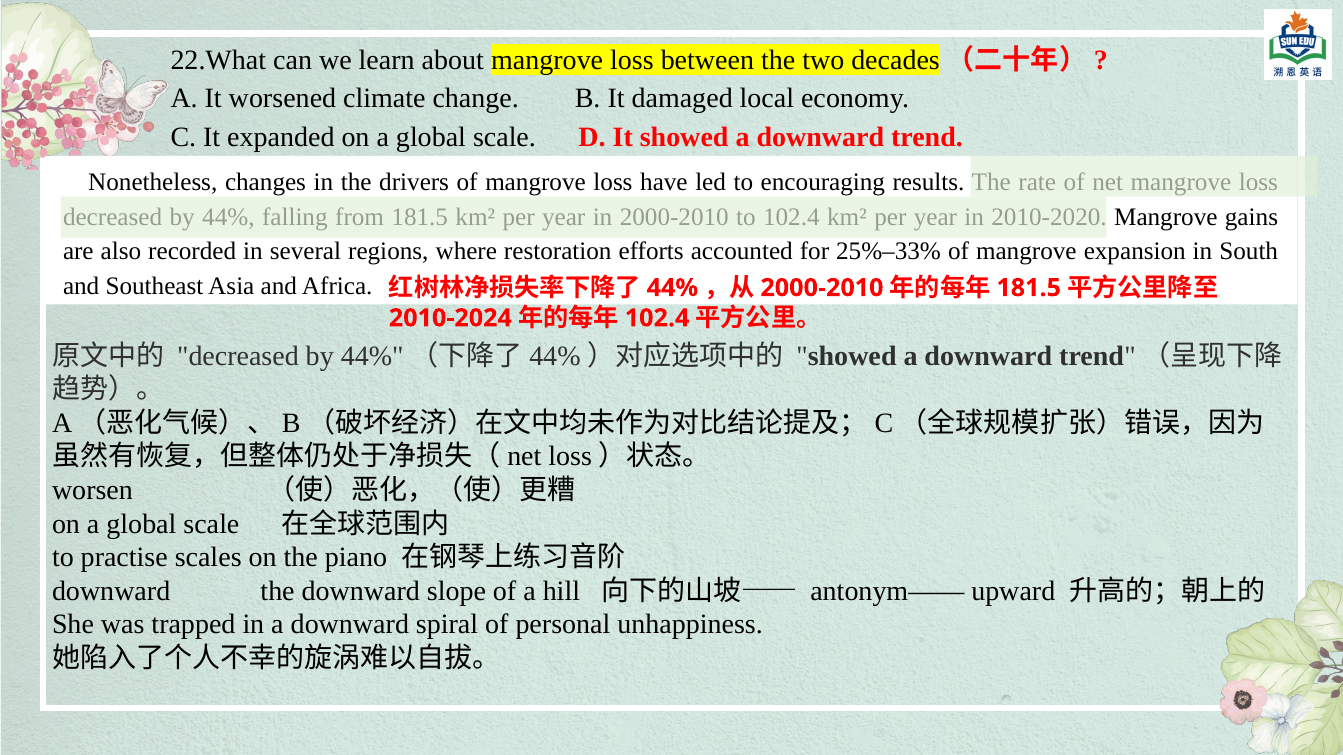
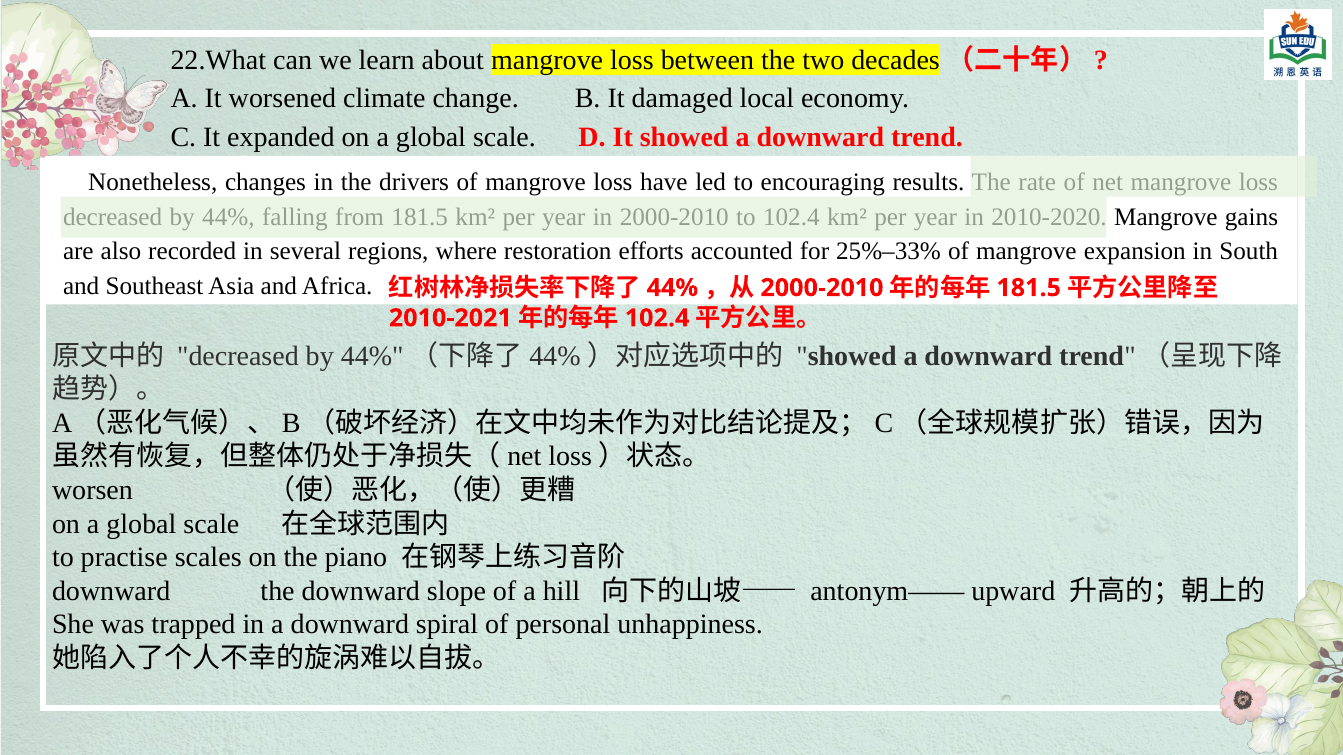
2010-2024: 2010-2024 -> 2010-2021 (450, 318)
